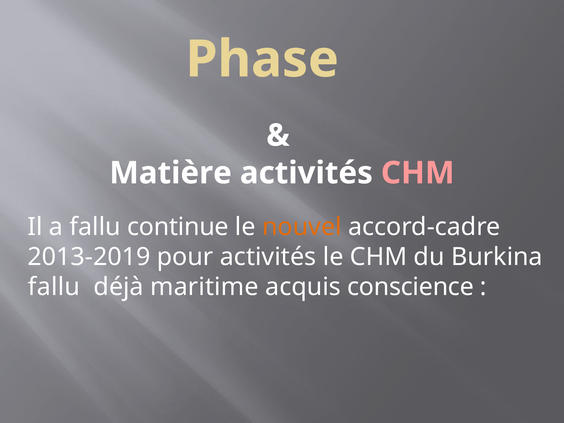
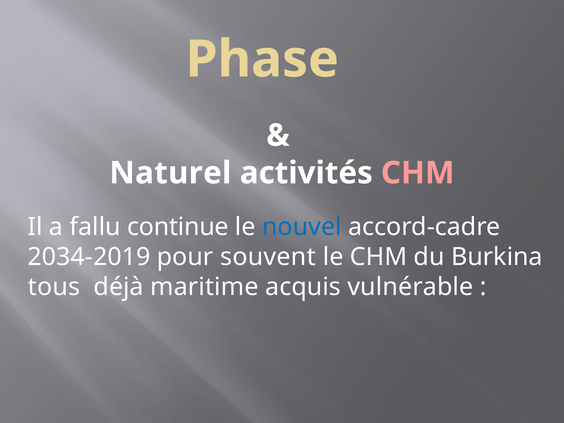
Matière: Matière -> Naturel (170, 173)
nouvel colour: orange -> blue (302, 227)
2013-2019: 2013-2019 -> 2034-2019 (89, 257)
pour activités: activités -> souvent (268, 257)
fallu: fallu -> tous (54, 287)
conscience: conscience -> vulnérable (410, 287)
